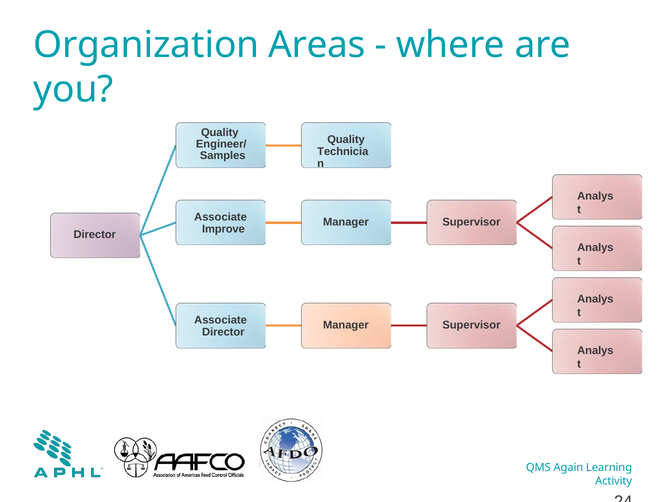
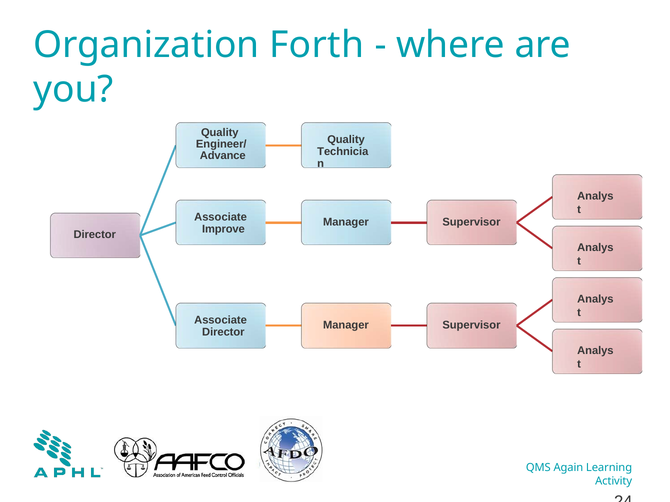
Areas: Areas -> Forth (317, 45)
Samples: Samples -> Advance (223, 156)
